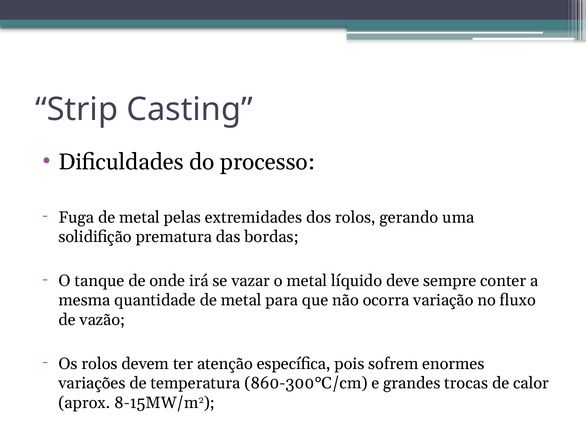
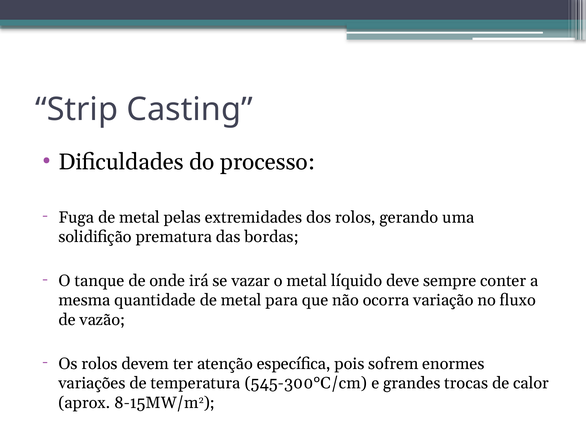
860-300°C/cm: 860-300°C/cm -> 545-300°C/cm (306, 384)
